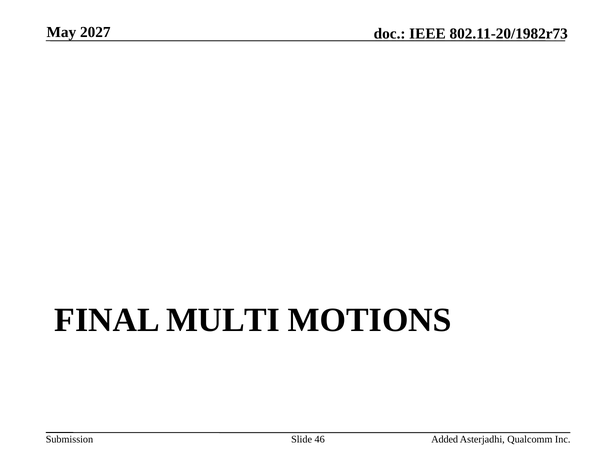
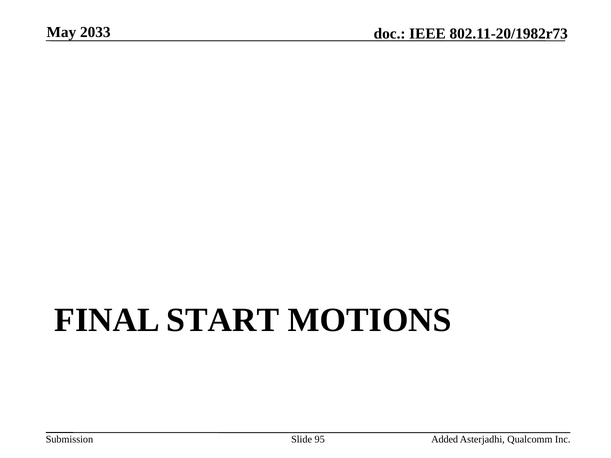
2027: 2027 -> 2033 (95, 32)
MULTI: MULTI -> START (223, 320)
46: 46 -> 95 (320, 439)
